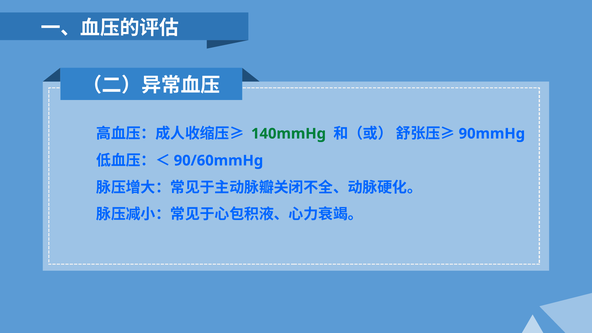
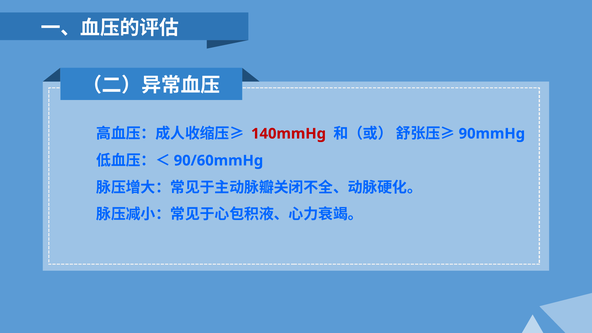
140mmHg colour: green -> red (289, 134)
